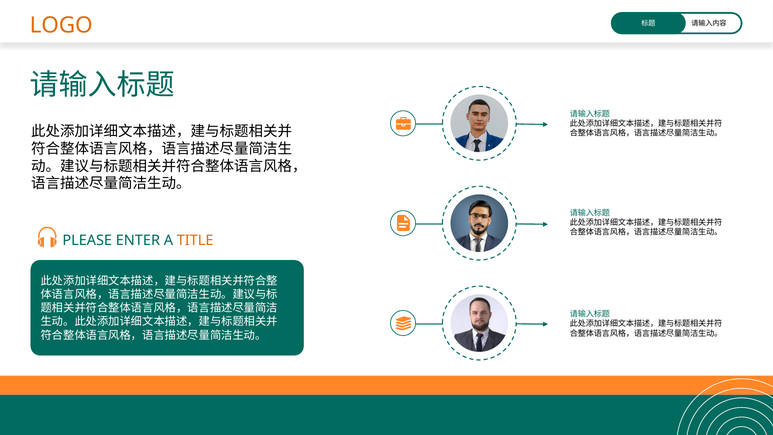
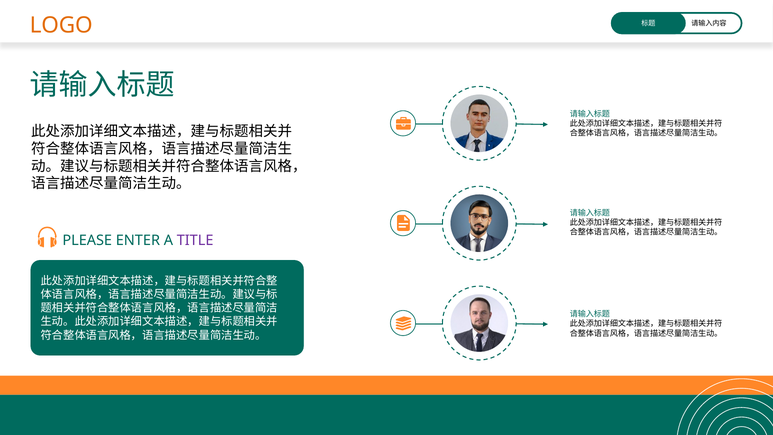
TITLE colour: orange -> purple (195, 240)
